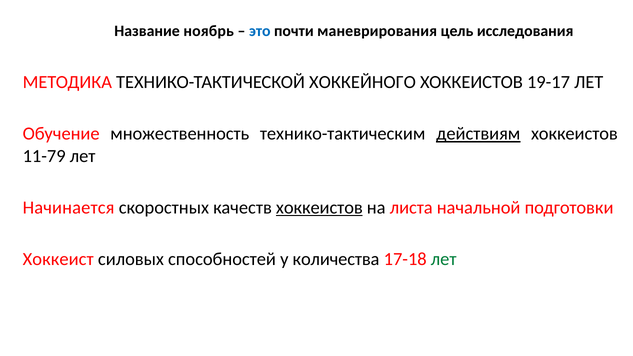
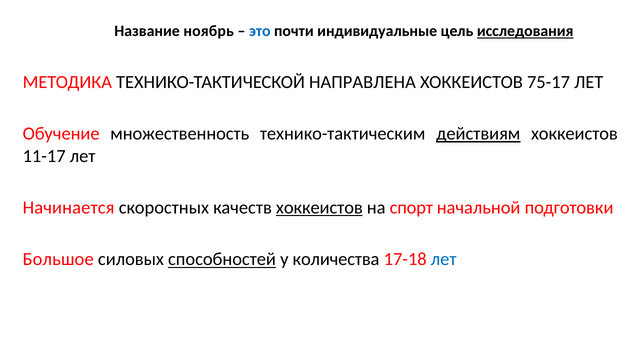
маневрирования: маневрирования -> индивидуальные (377, 31)
исследования underline: none -> present (525, 31)
ХОККЕЙНОГО: ХОККЕЙНОГО -> НАПРАВЛЕНА (362, 82)
19-17: 19-17 -> 75-17 (549, 82)
11-79: 11-79 -> 11-17 (44, 156)
листа: листа -> спорт (411, 208)
Хоккеист: Хоккеист -> Большое (58, 259)
способностей underline: none -> present (222, 259)
лет colour: green -> blue (444, 259)
